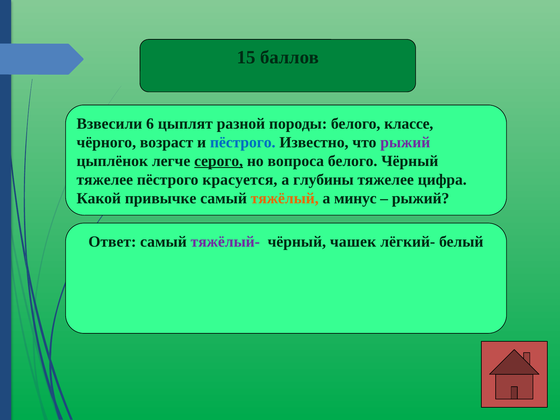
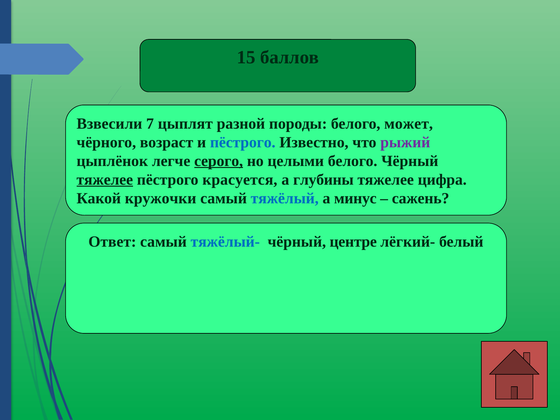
6: 6 -> 7 (150, 124)
классе: классе -> может (409, 124)
вопроса: вопроса -> целыми (296, 161)
тяжелее underline: none -> present (105, 180)
привычке: привычке -> кружочки (161, 198)
тяжёлый colour: orange -> blue (285, 198)
рыжий: рыжий -> сажень (421, 198)
тяжёлый- colour: purple -> blue (225, 242)
чашек: чашек -> центре (353, 242)
